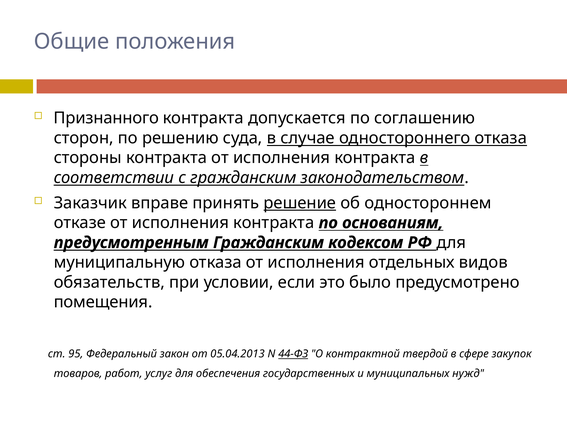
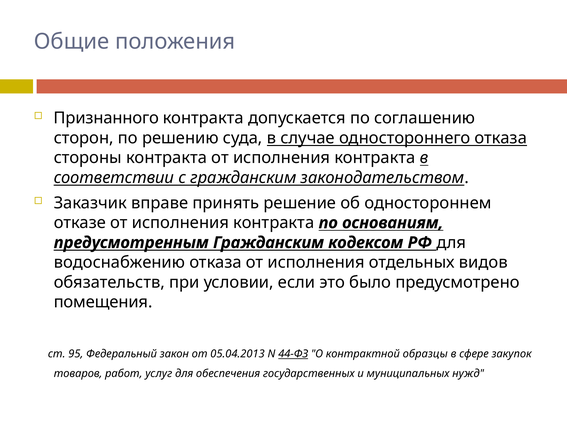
решение underline: present -> none (300, 203)
муниципальную: муниципальную -> водоснабжению (119, 263)
твердой: твердой -> образцы (425, 354)
